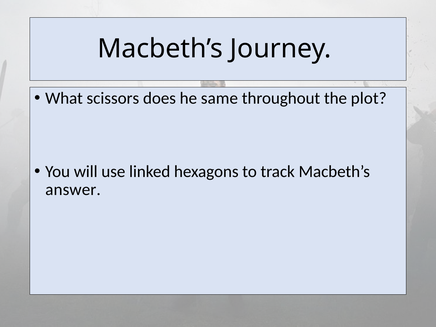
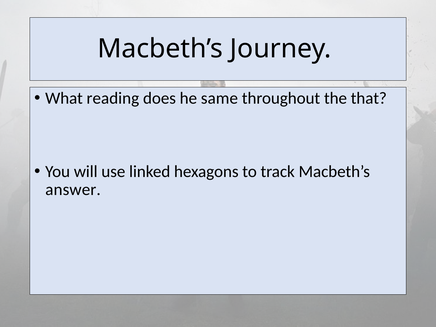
scissors: scissors -> reading (113, 98)
plot: plot -> that (369, 98)
